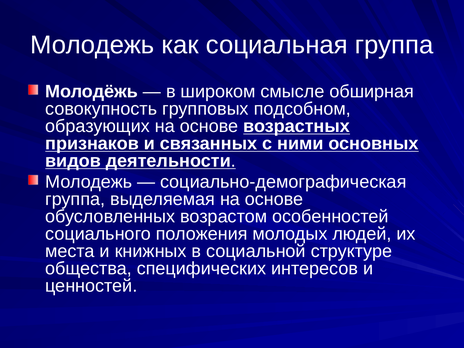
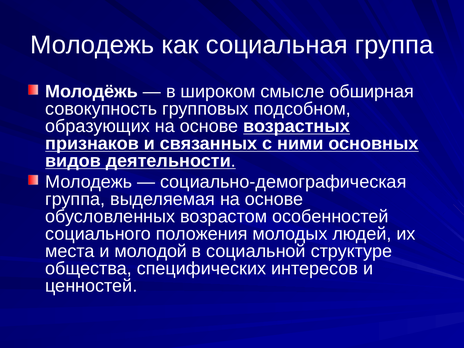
книжных: книжных -> молодой (151, 251)
